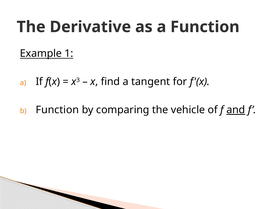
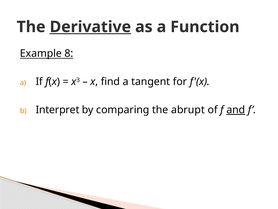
Derivative underline: none -> present (90, 27)
1: 1 -> 8 (69, 53)
Function: Function -> Interpret (57, 110)
vehicle: vehicle -> abrupt (188, 110)
